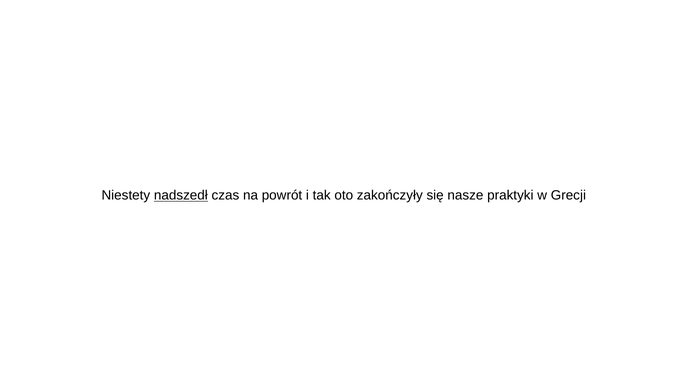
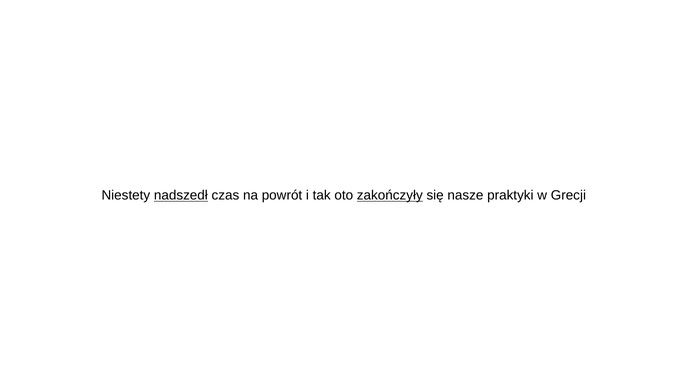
zakończyły underline: none -> present (390, 196)
